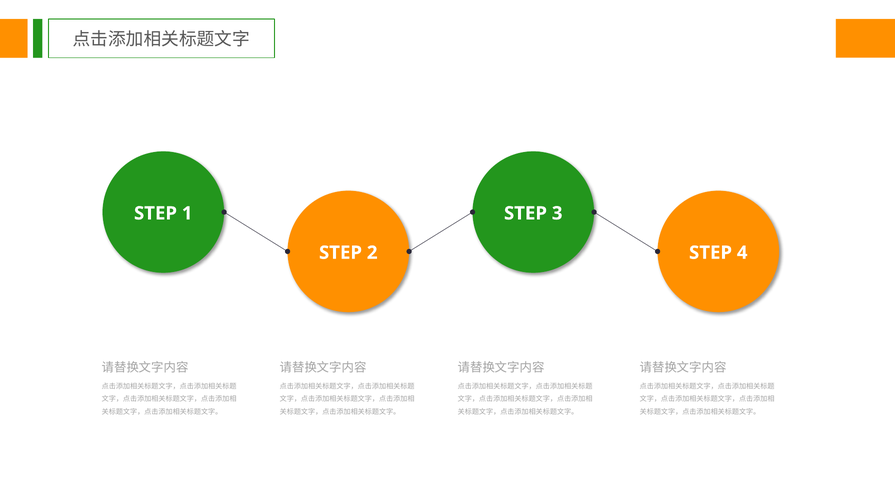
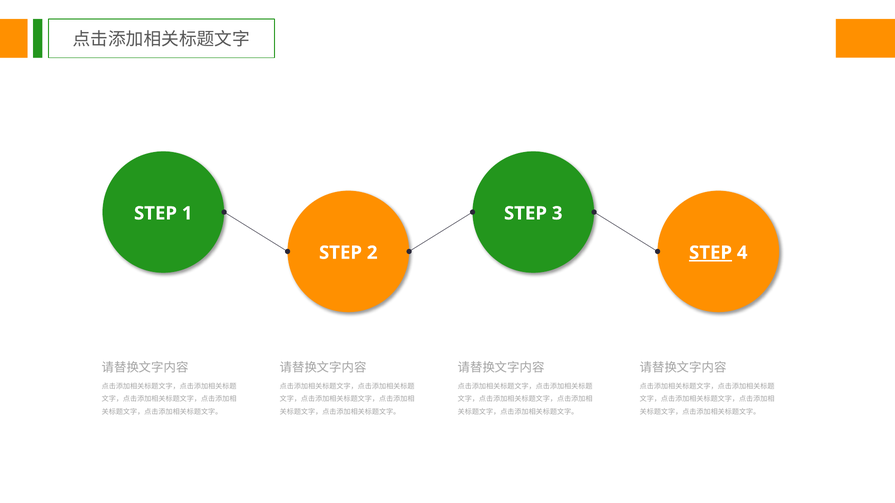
STEP underline: none -> present (711, 253)
